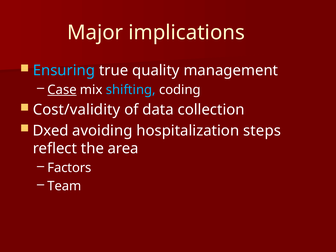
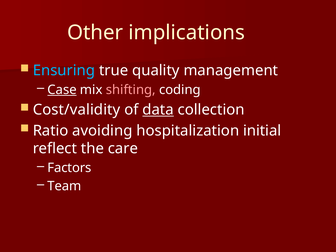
Major: Major -> Other (95, 33)
shifting colour: light blue -> pink (131, 90)
data underline: none -> present (158, 110)
Dxed: Dxed -> Ratio (51, 131)
steps: steps -> initial (262, 131)
area: area -> care (123, 149)
